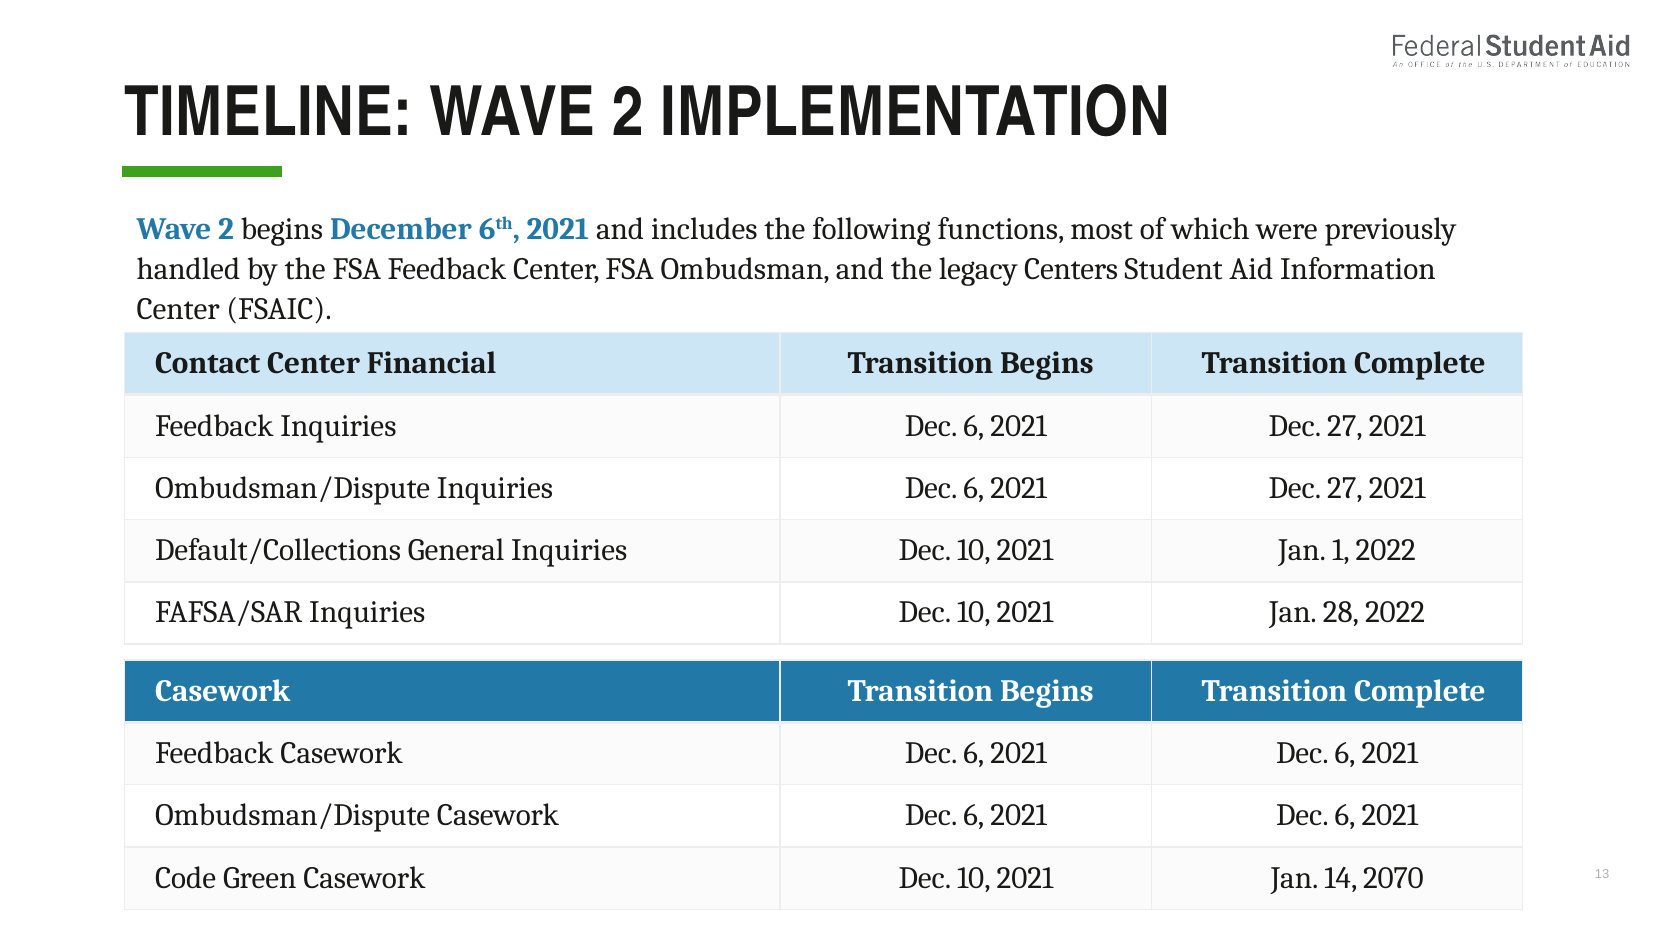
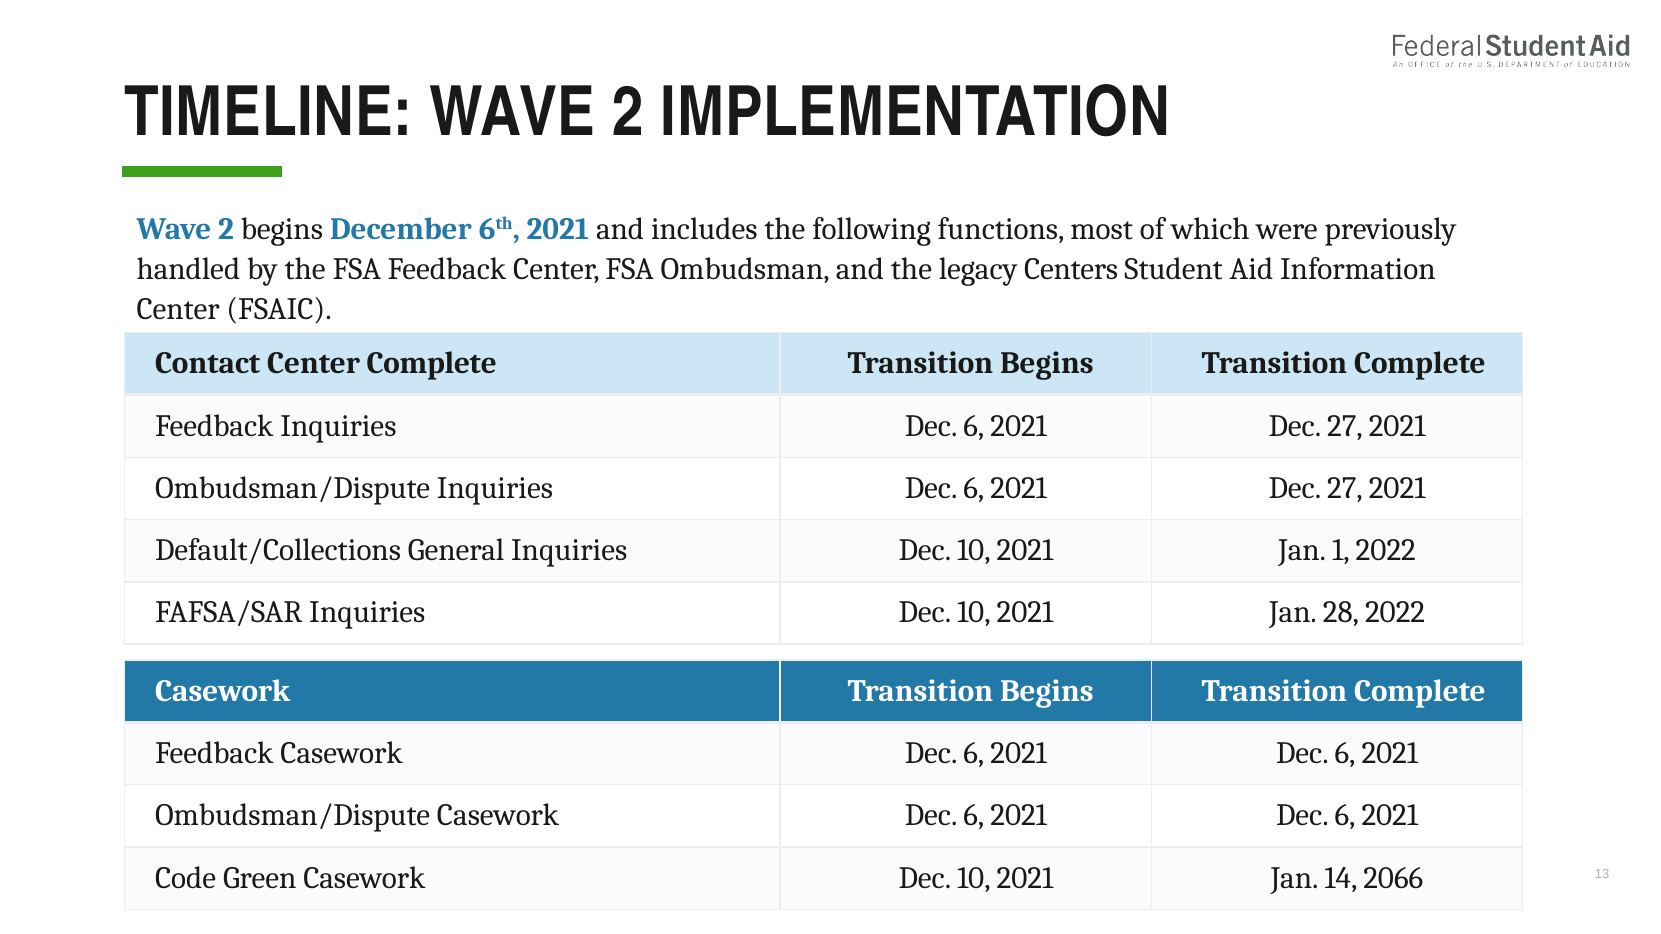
Center Financial: Financial -> Complete (432, 364)
2070: 2070 -> 2066 (1393, 878)
